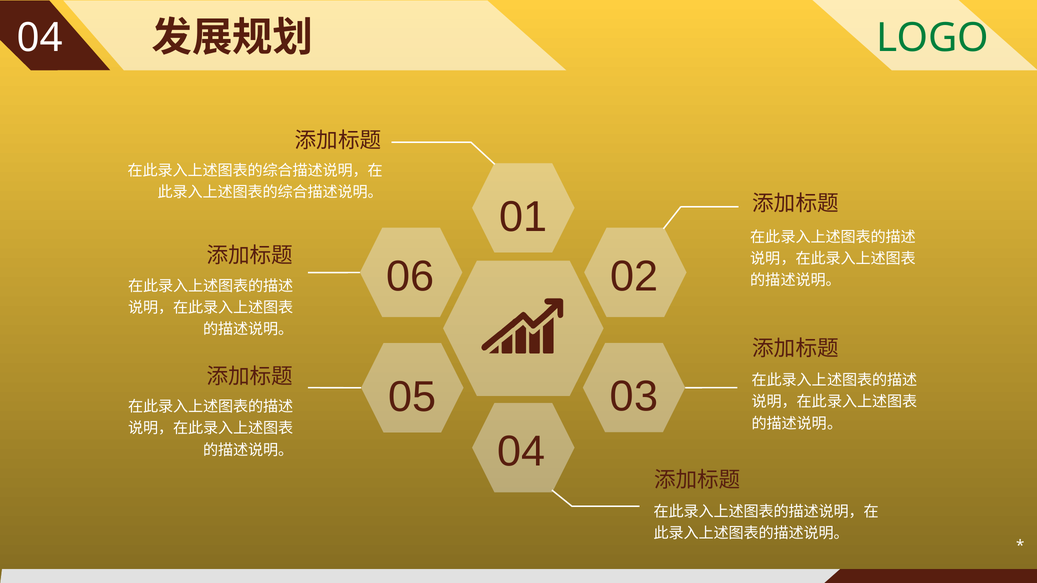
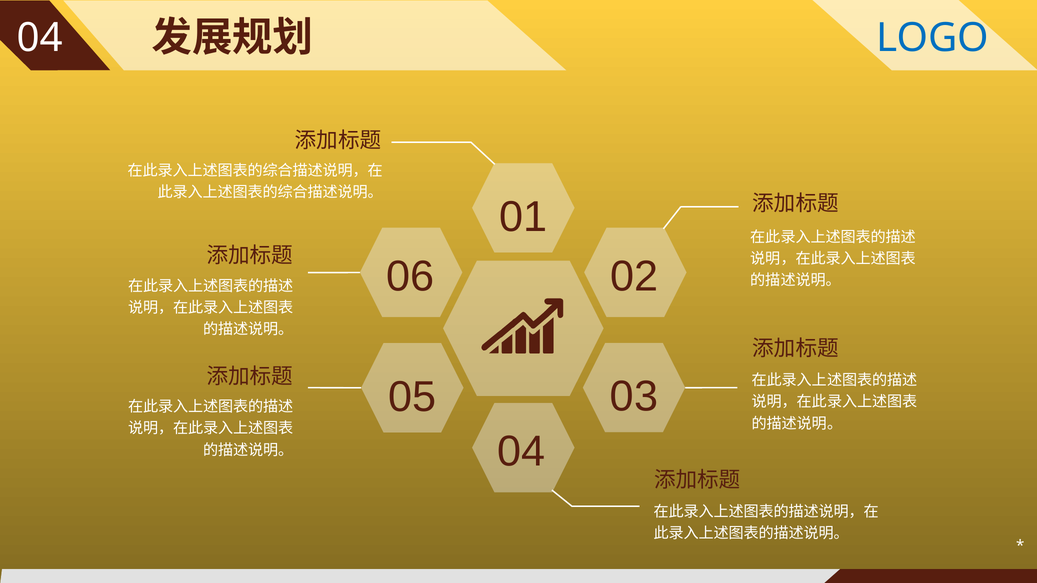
LOGO colour: green -> blue (932, 38)
